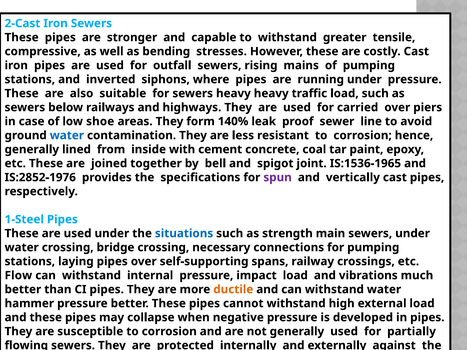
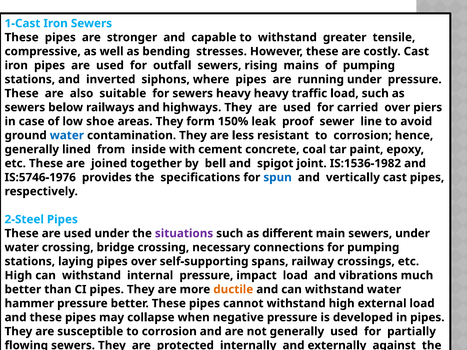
2-Cast: 2-Cast -> 1-Cast (22, 23)
140%: 140% -> 150% (233, 121)
IS:1536-1965: IS:1536-1965 -> IS:1536-1982 (365, 164)
IS:2852-1976: IS:2852-1976 -> IS:5746-1976 (40, 178)
spun colour: purple -> blue (278, 178)
1-Steel: 1-Steel -> 2-Steel (24, 220)
situations colour: blue -> purple (184, 234)
strength: strength -> different (288, 234)
Flow: Flow -> High (18, 276)
